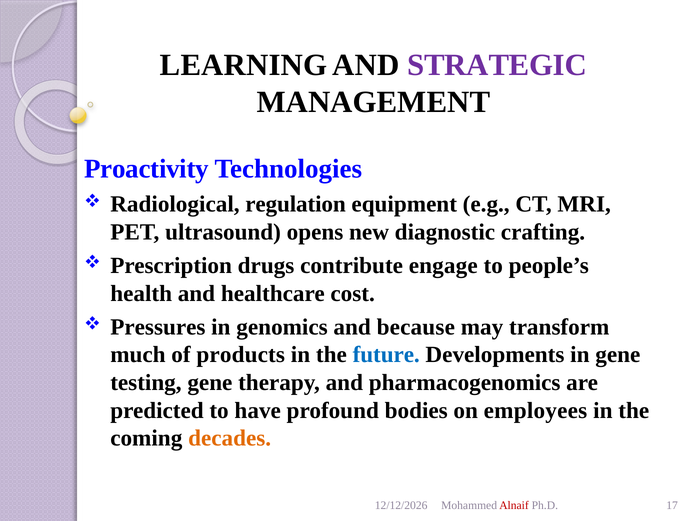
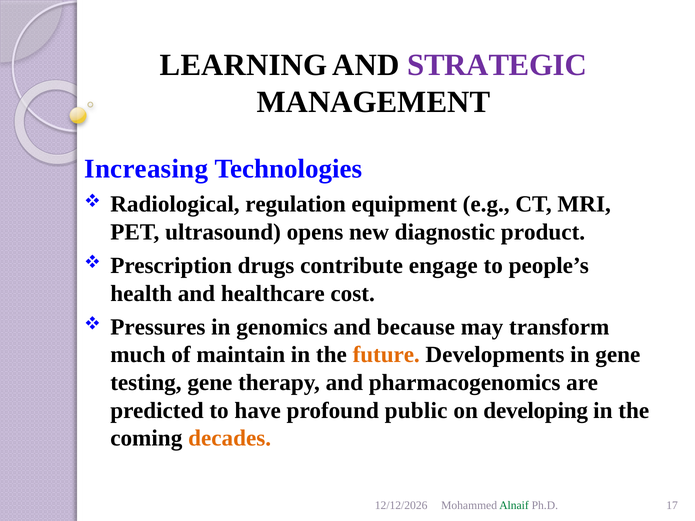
Proactivity: Proactivity -> Increasing (146, 169)
crafting: crafting -> product (543, 232)
products: products -> maintain (241, 355)
future colour: blue -> orange (386, 355)
bodies: bodies -> public (416, 411)
employees: employees -> developing (536, 411)
Alnaif colour: red -> green (514, 506)
